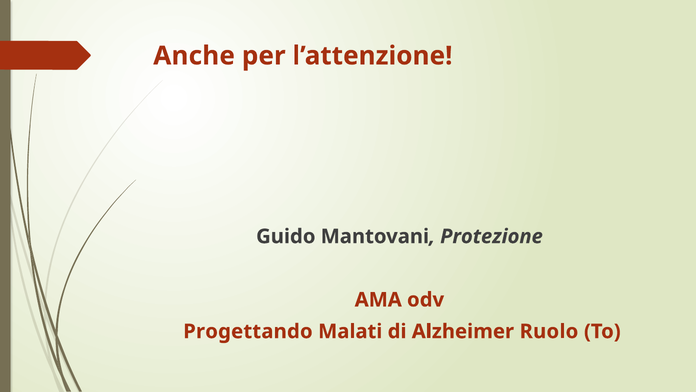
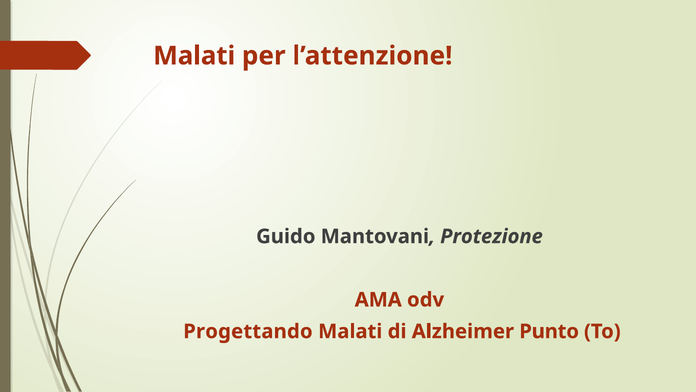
Anche: Anche -> Malati (194, 56)
Ruolo: Ruolo -> Punto (549, 331)
